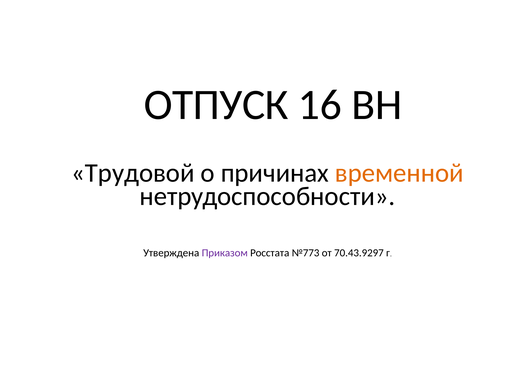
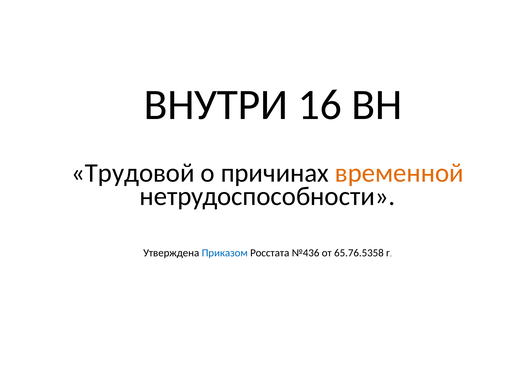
ОТПУСК: ОТПУСК -> ВНУТРИ (216, 105)
Приказом colour: purple -> blue (225, 253)
№773: №773 -> №436 (306, 253)
70.43.9297: 70.43.9297 -> 65.76.5358 (359, 253)
